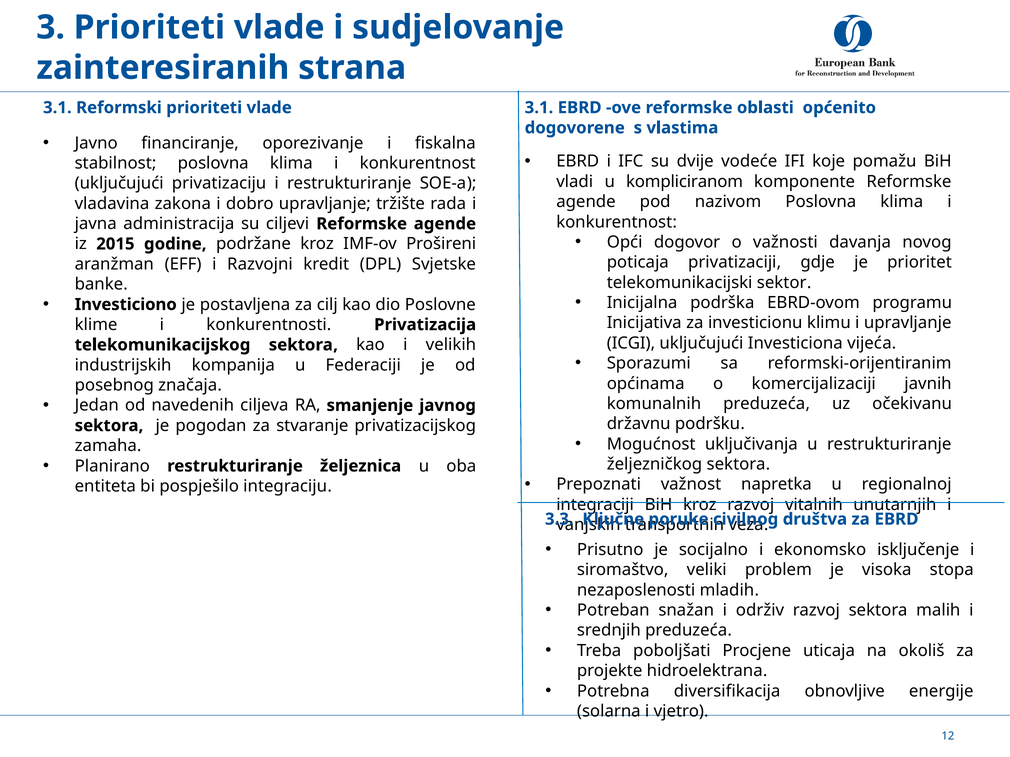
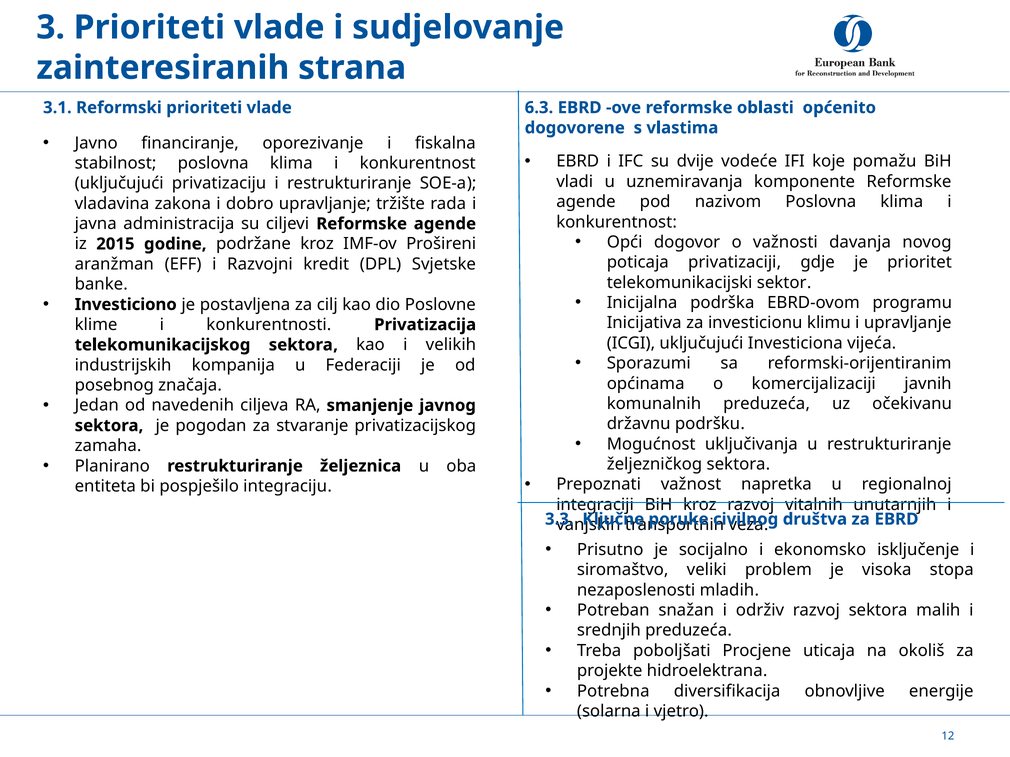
3.1: 3.1 -> 6.3 (539, 108)
kompliciranom: kompliciranom -> uznemiravanja (684, 182)
